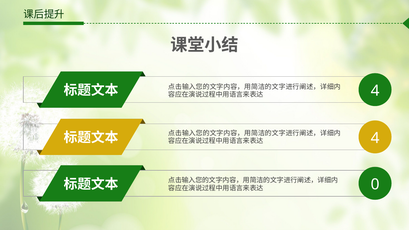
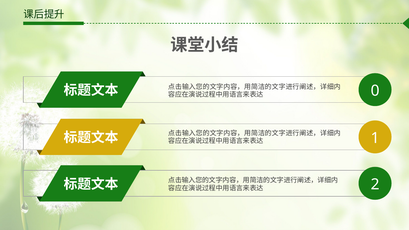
4: 4 -> 0 (375, 91)
4: 4 -> 1 (375, 138)
0: 0 -> 2 (375, 184)
